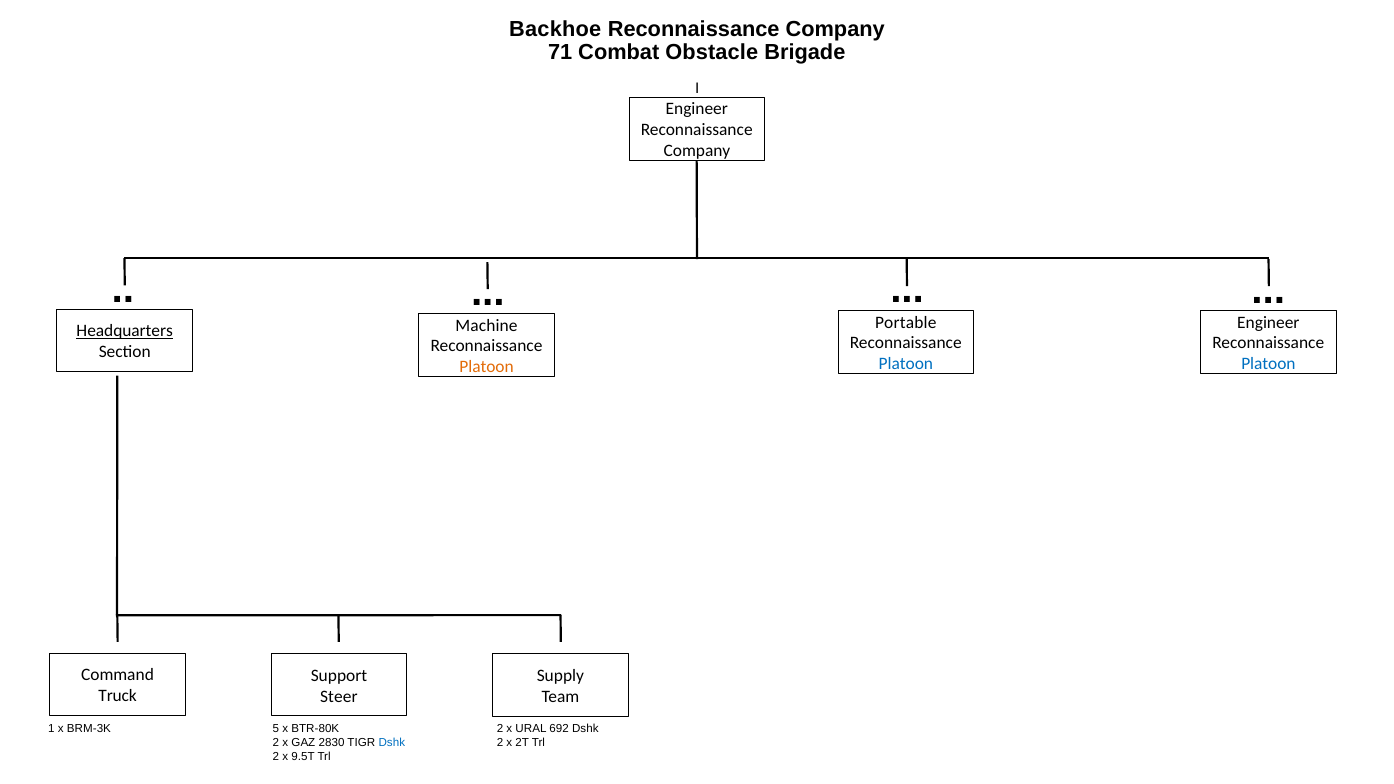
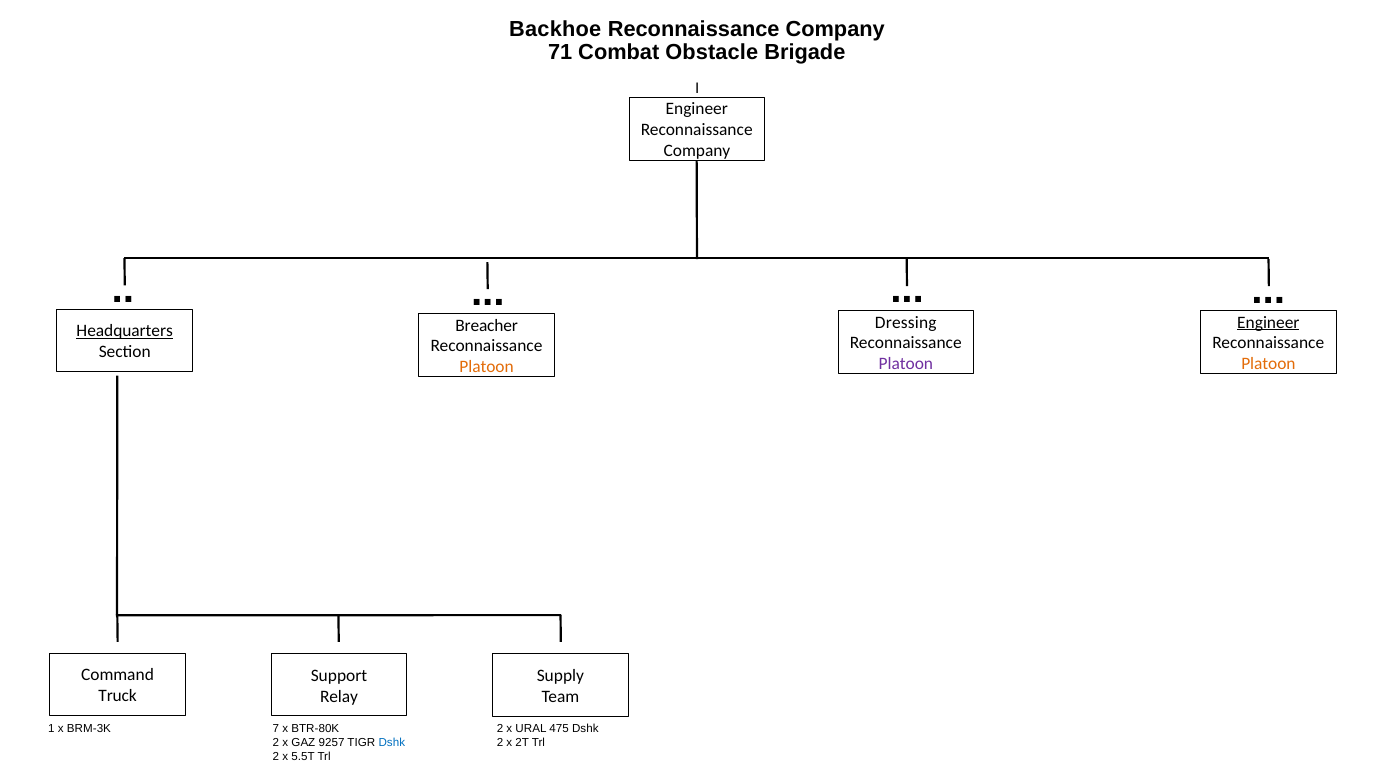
Portable: Portable -> Dressing (906, 322)
Engineer underline: none -> present (1268, 322)
Machine: Machine -> Breacher (487, 325)
Platoon colour: blue -> purple (906, 364)
Platoon colour: blue -> orange (1268, 364)
Steer: Steer -> Relay (339, 696)
5: 5 -> 7 (276, 729)
692: 692 -> 475 (559, 729)
2830: 2830 -> 9257 (332, 743)
9.5T: 9.5T -> 5.5T (303, 757)
